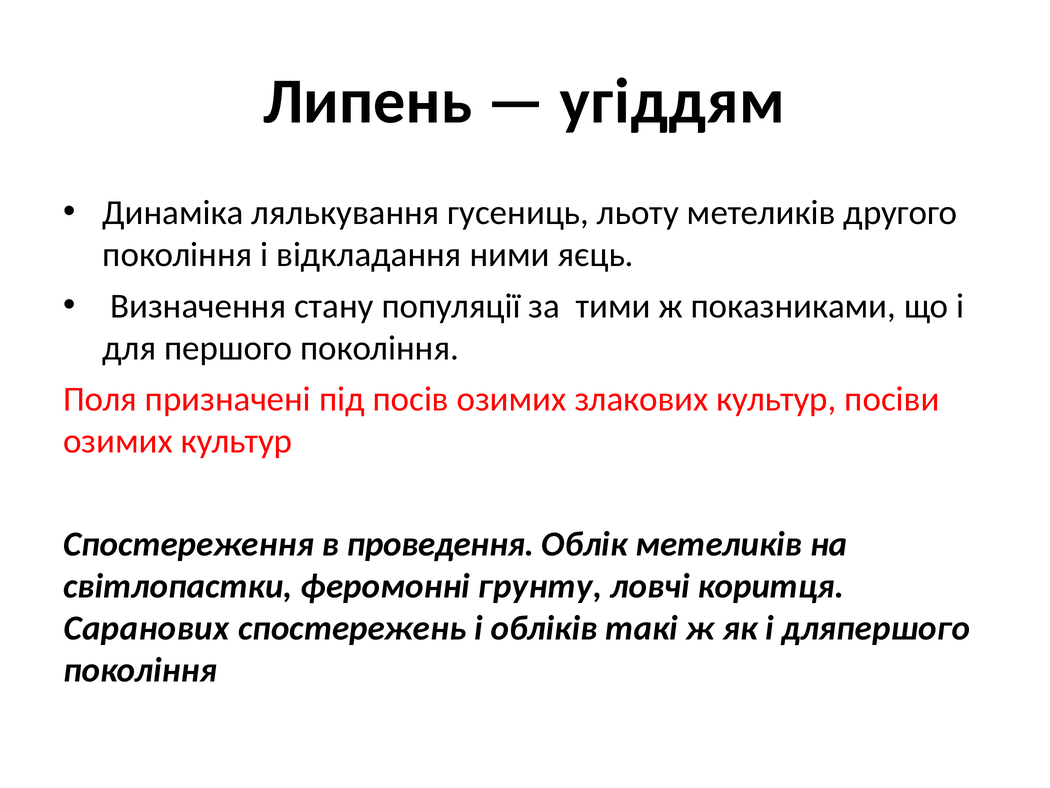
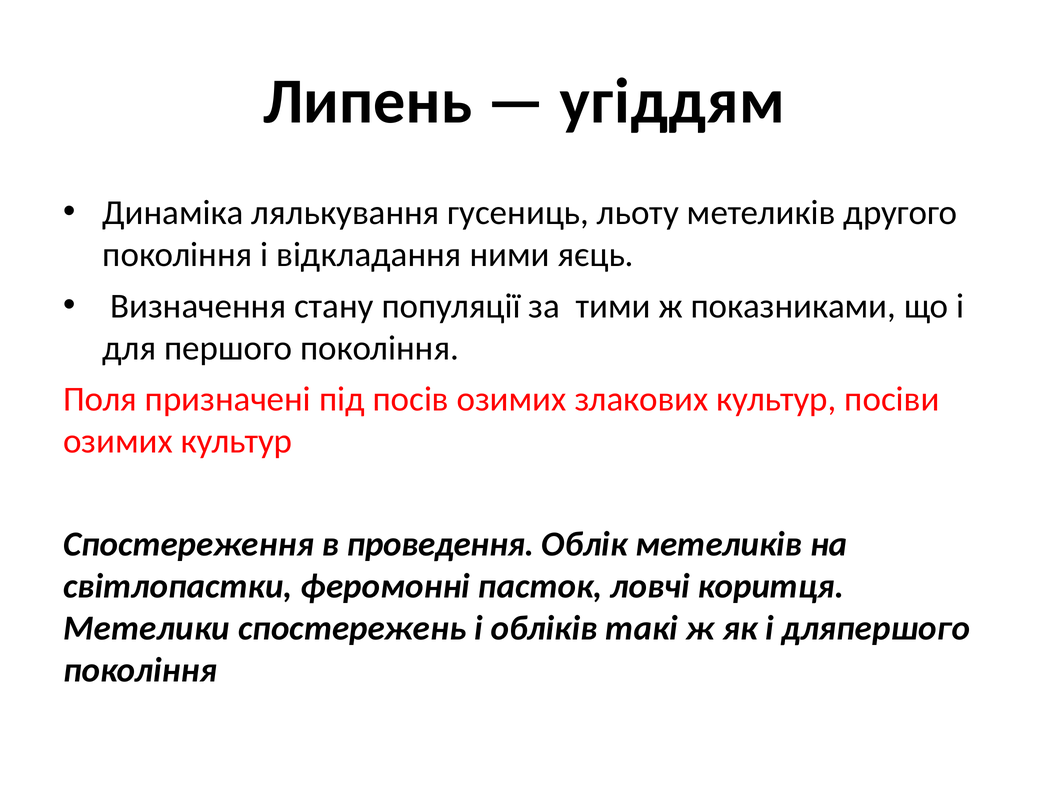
грунту: грунту -> пасток (540, 586)
Саранових: Саранових -> Метелики (146, 628)
